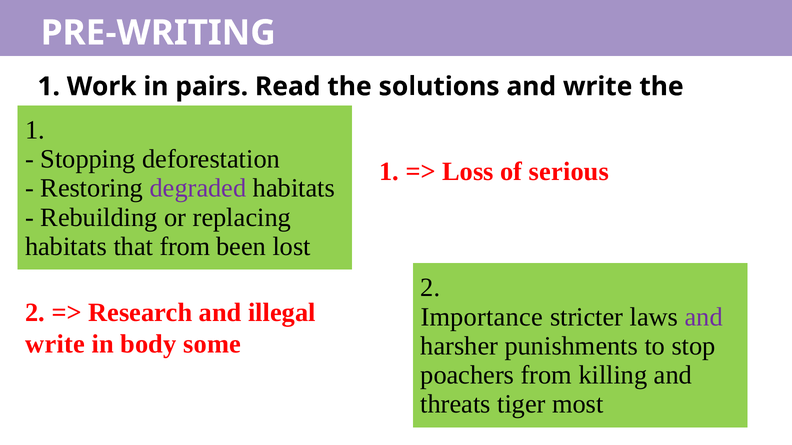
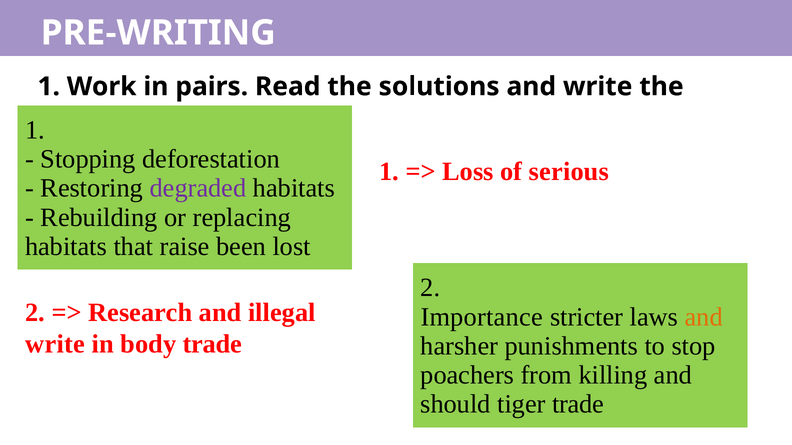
that from: from -> raise (185, 247)
and colour: purple -> orange (704, 317)
body some: some -> trade (212, 345)
threats: threats -> should (456, 405)
tiger most: most -> trade (578, 405)
